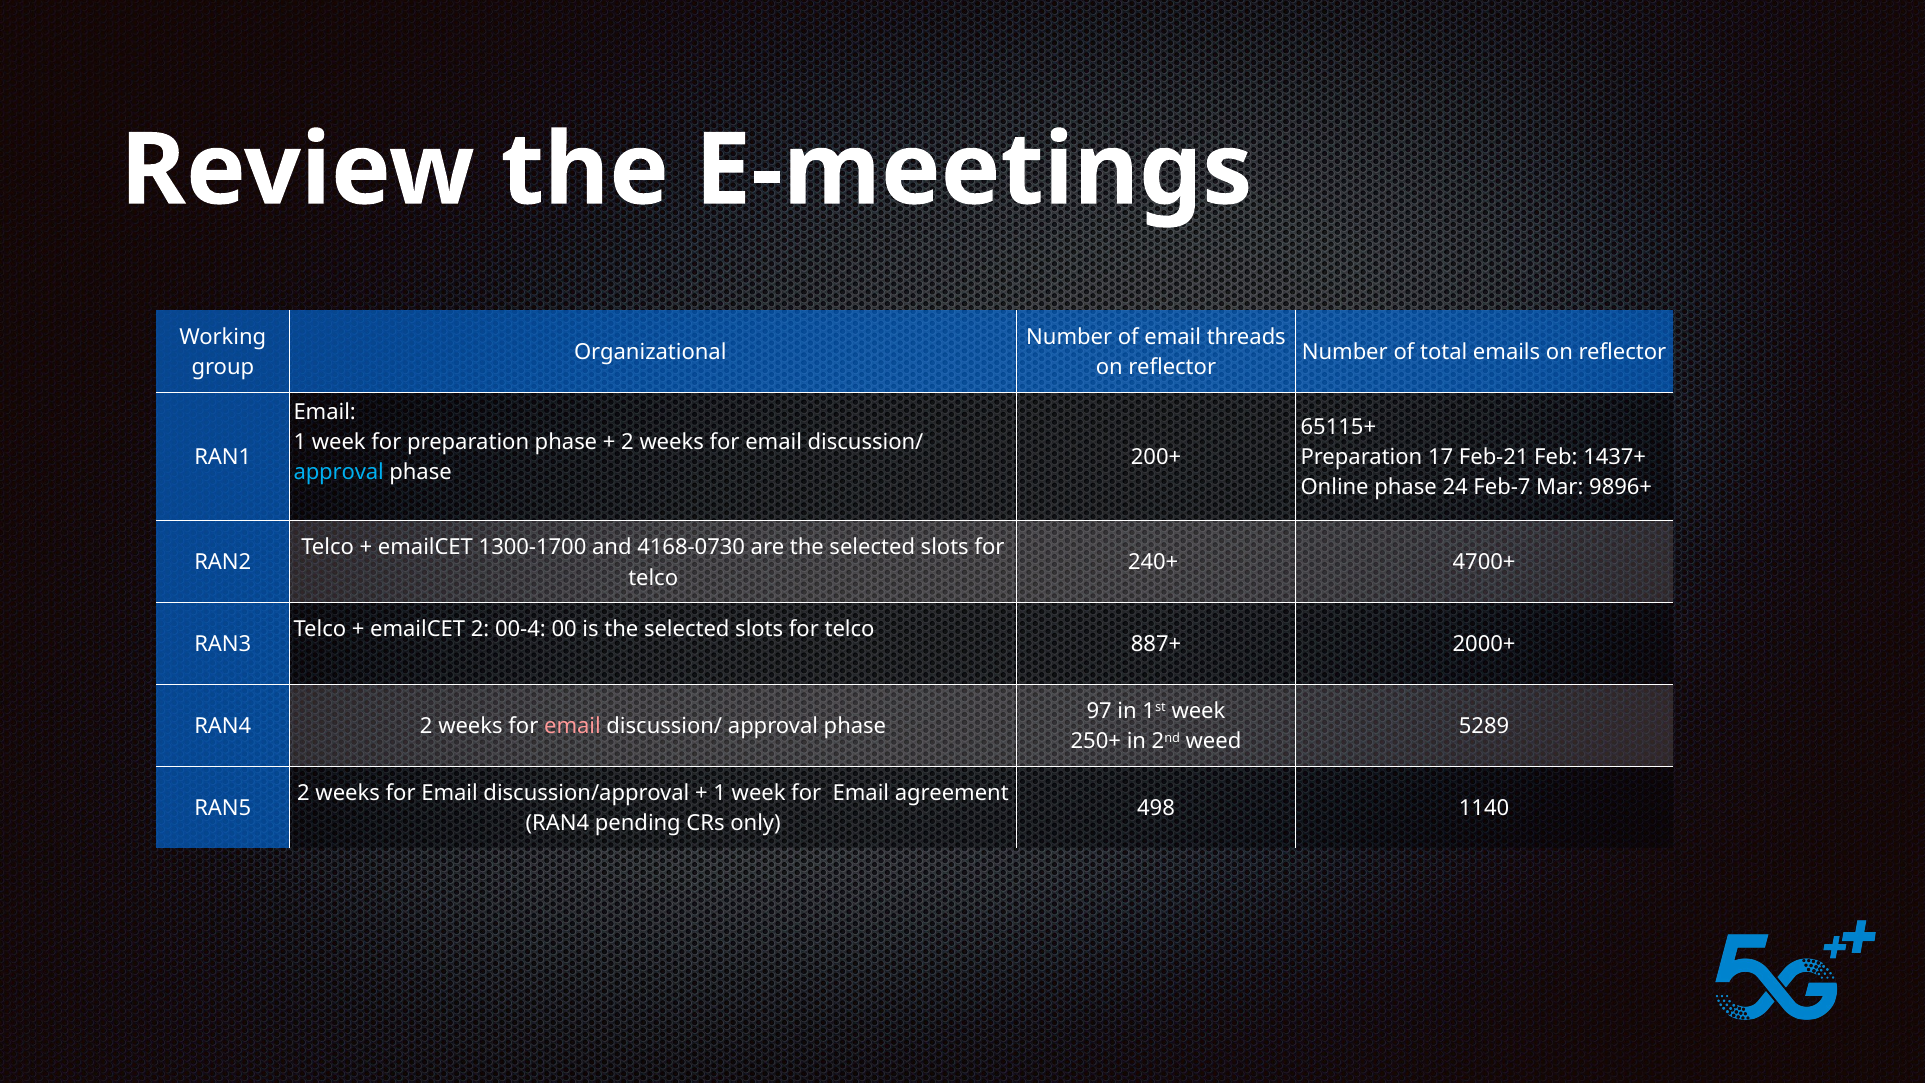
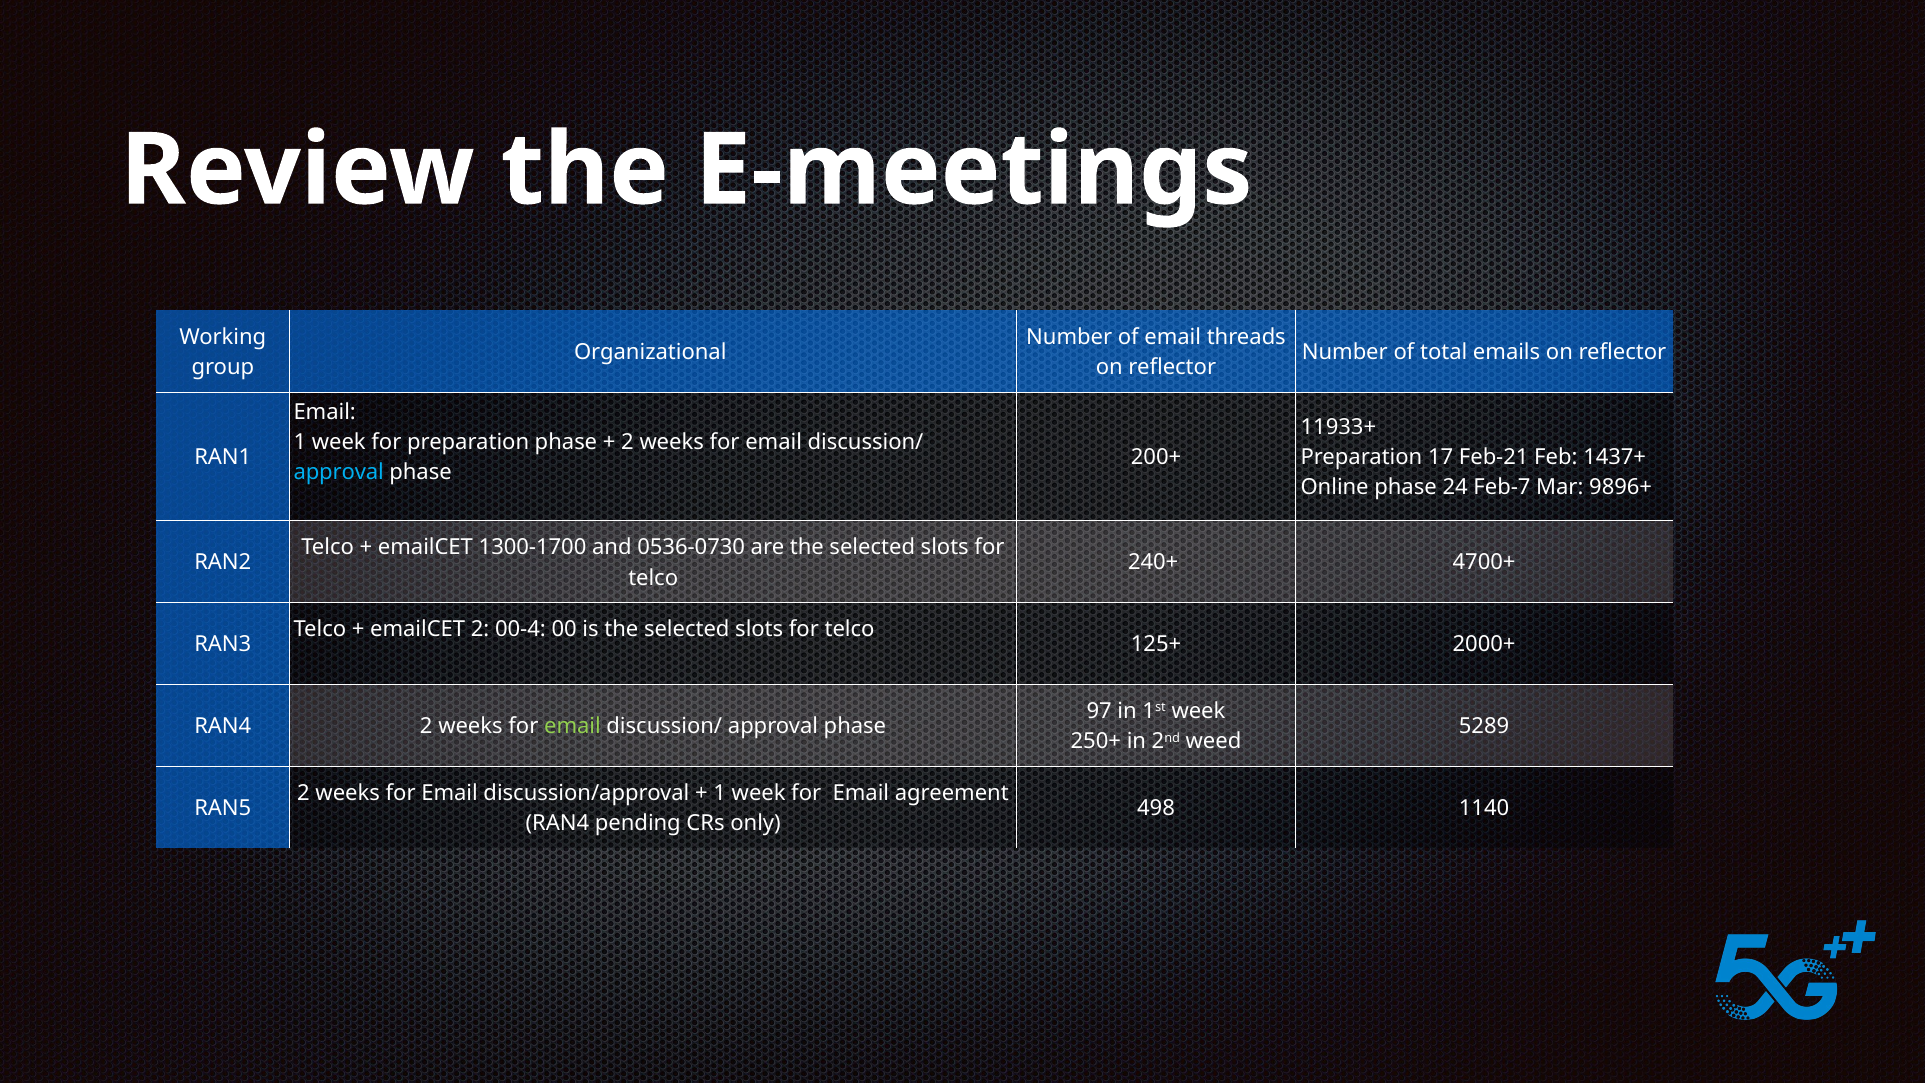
65115+: 65115+ -> 11933+ (1338, 427)
4168-0730: 4168-0730 -> 0536-0730 (691, 548)
887+: 887+ -> 125+ (1156, 644)
email colour: pink -> light green (572, 726)
